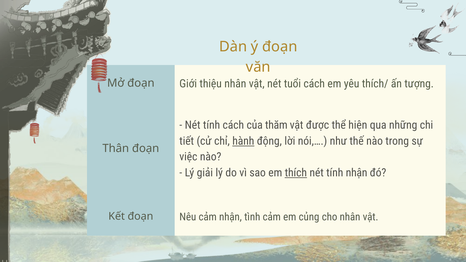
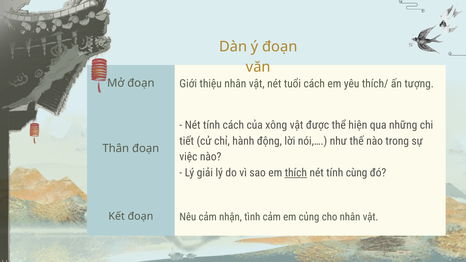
thăm: thăm -> xông (276, 125)
hành underline: present -> none (243, 141)
tính nhận: nhận -> cùng (357, 173)
